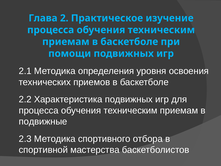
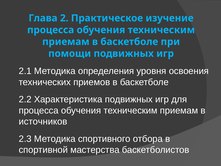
подвижные: подвижные -> источников (43, 121)
